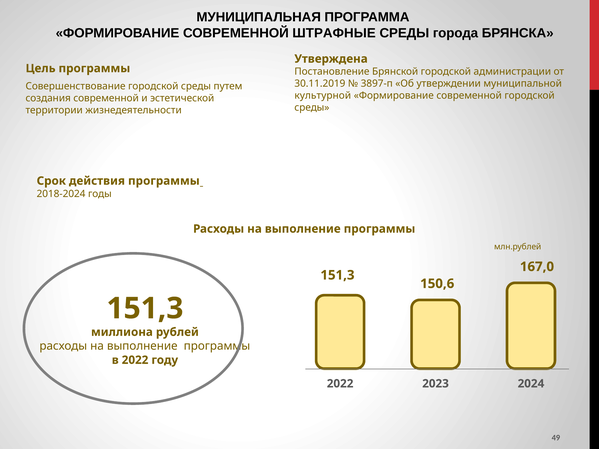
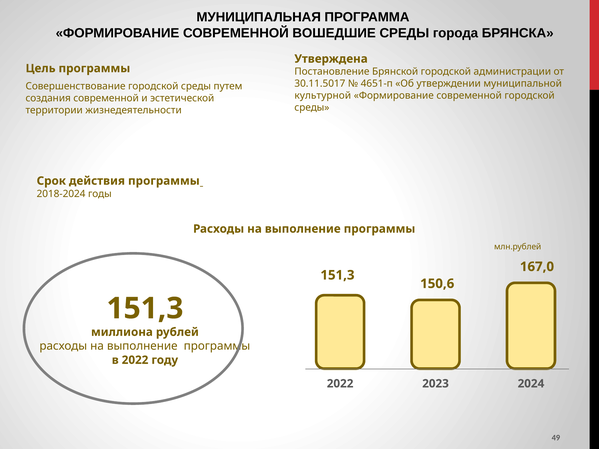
ШТРАФНЫЕ: ШТРАФНЫЕ -> ВОШЕДШИЕ (334, 33)
30.11.2019: 30.11.2019 -> 30.11.5017 (320, 84)
3897-п: 3897-п -> 4651-п (377, 84)
